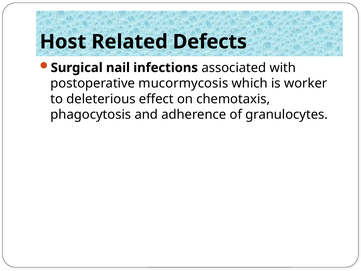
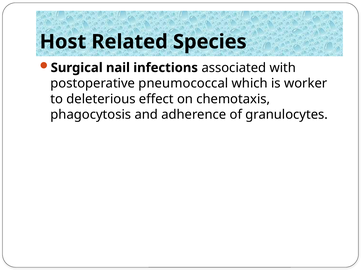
Defects: Defects -> Species (210, 42)
mucormycosis: mucormycosis -> pneumococcal (183, 83)
